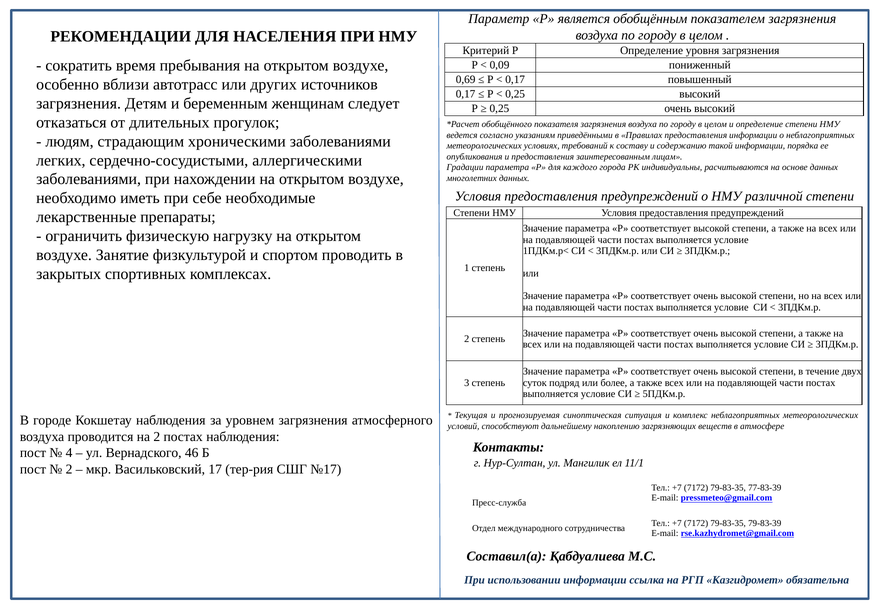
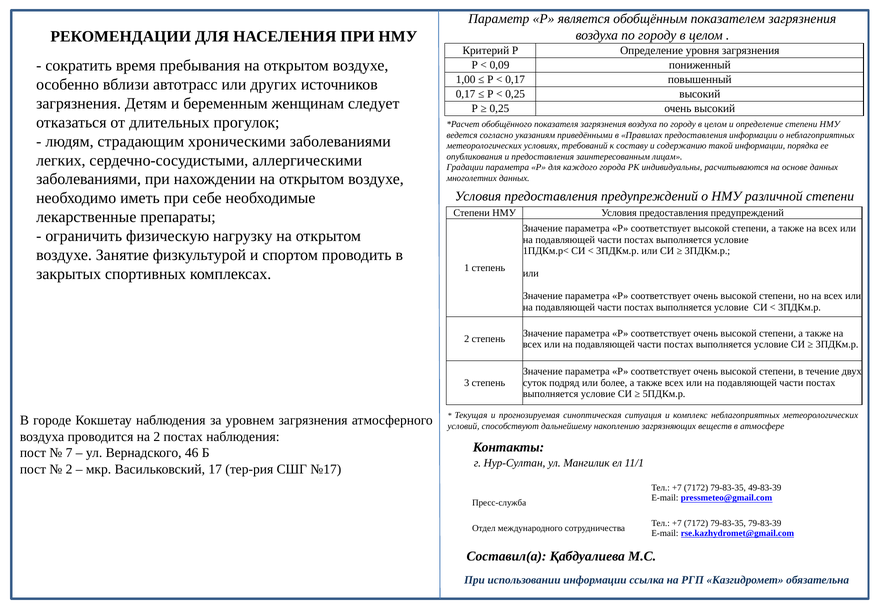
0,69: 0,69 -> 1,00 (466, 80)
4: 4 -> 7 (69, 453)
77-83-39: 77-83-39 -> 49-83-39 (765, 488)
